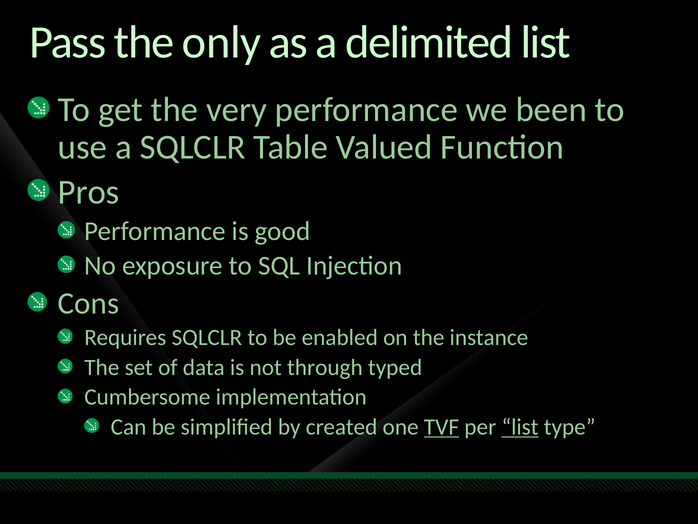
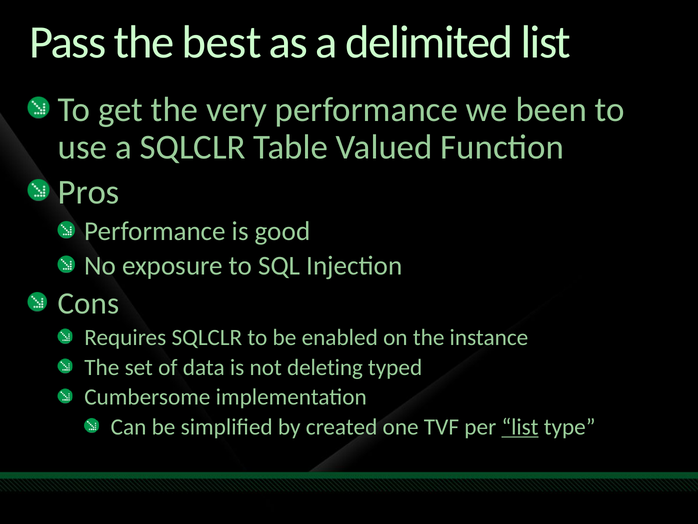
only: only -> best (222, 42)
through: through -> deleting (325, 367)
TVF underline: present -> none (441, 427)
